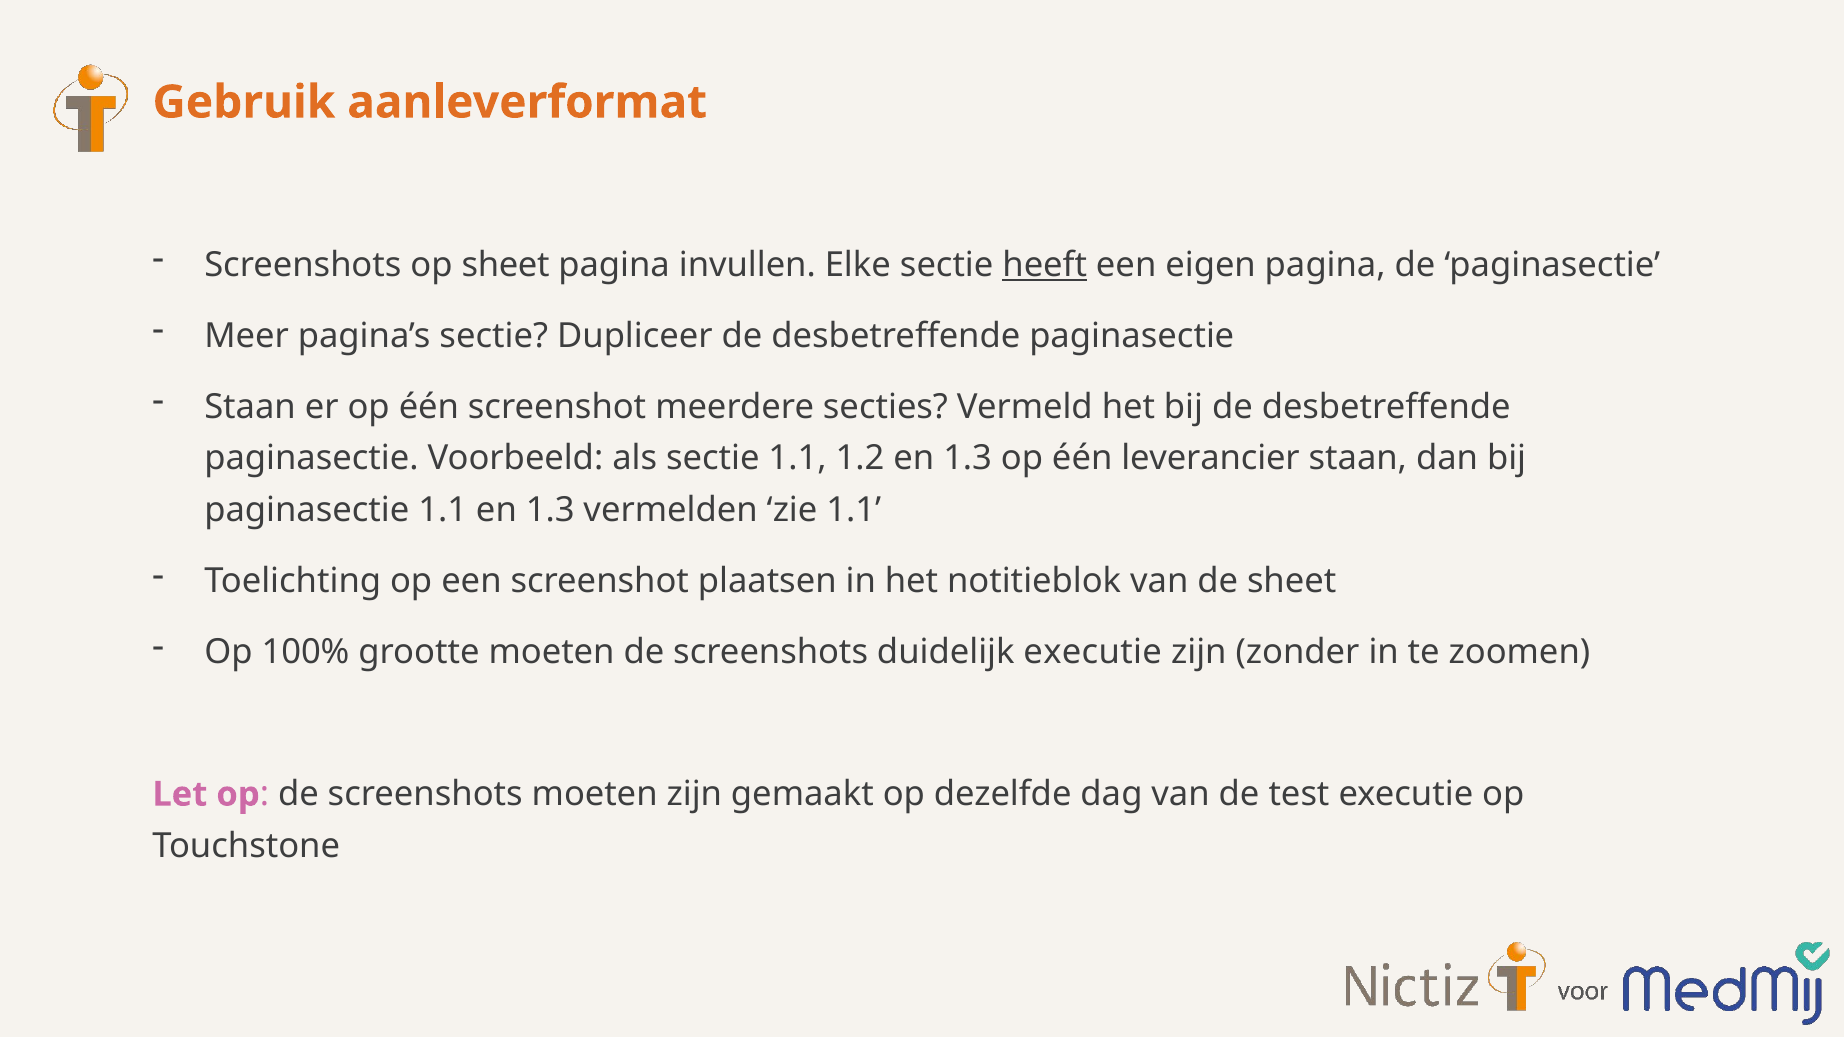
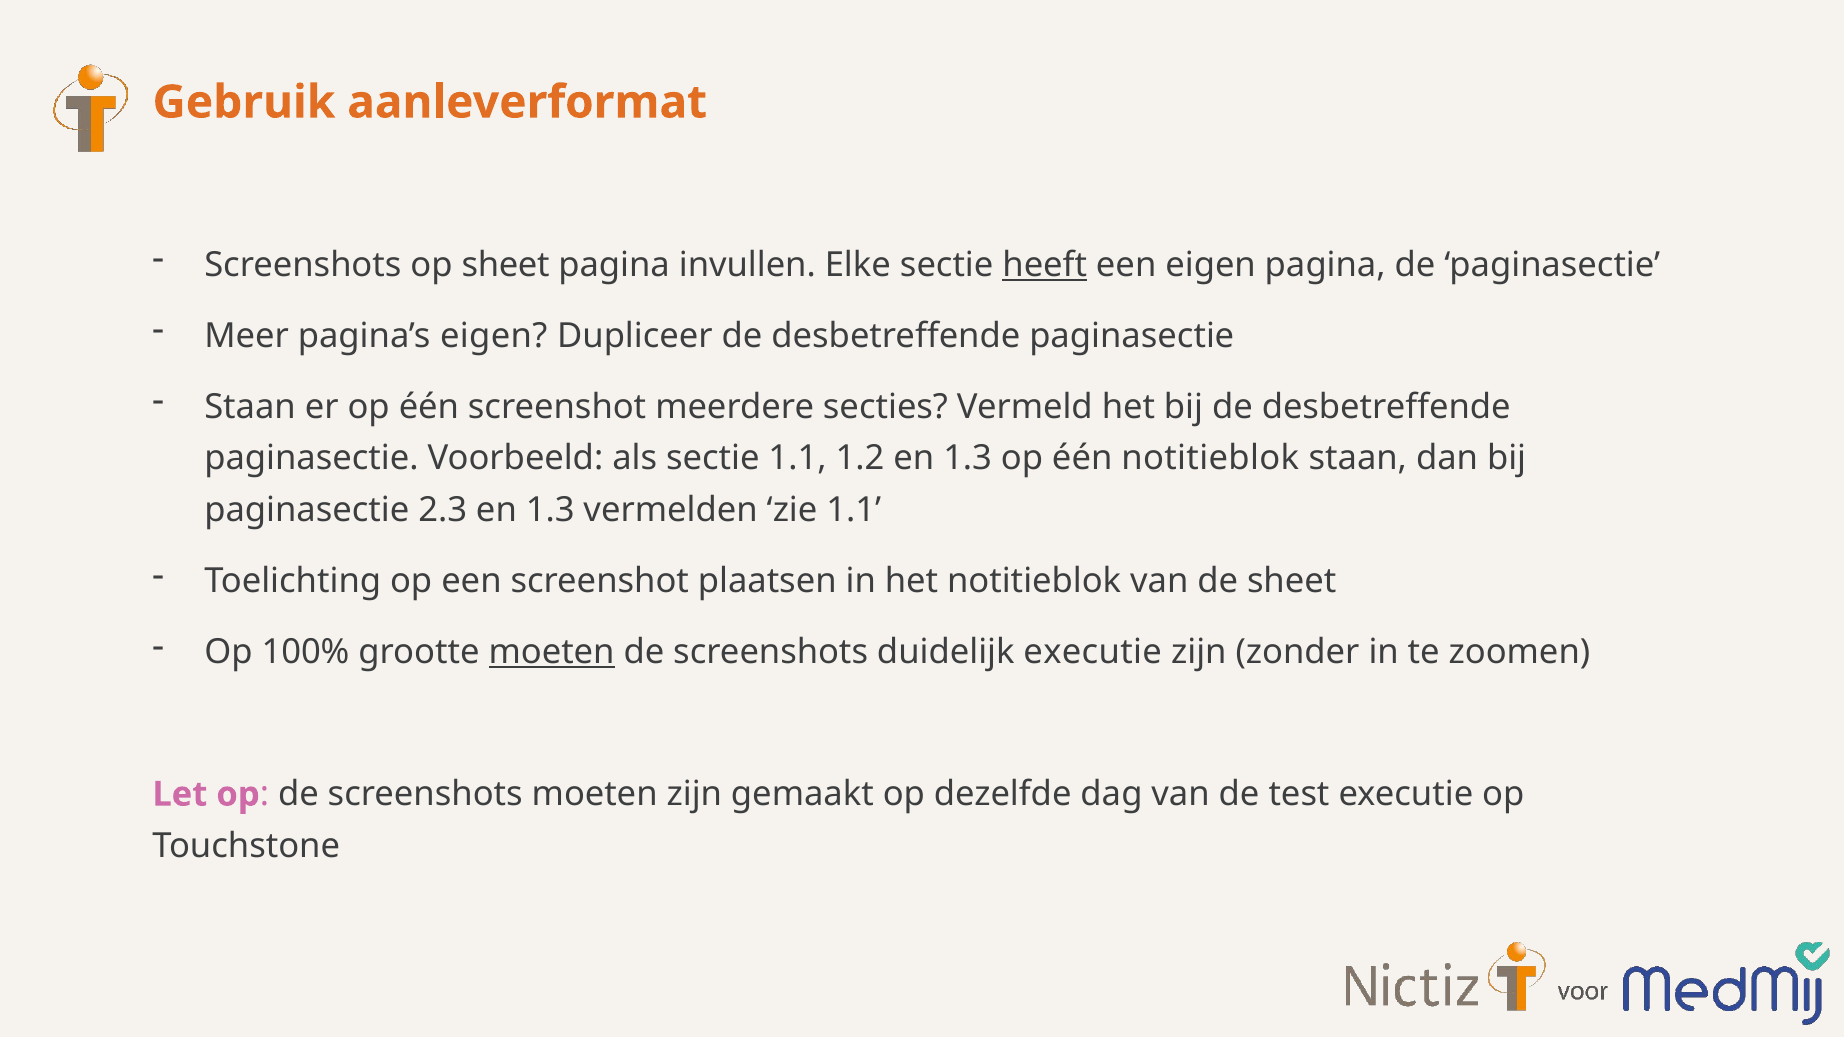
pagina’s sectie: sectie -> eigen (494, 336)
één leverancier: leverancier -> notitieblok (1210, 459)
paginasectie 1.1: 1.1 -> 2.3 (443, 510)
moeten underline: none -> present (552, 653)
